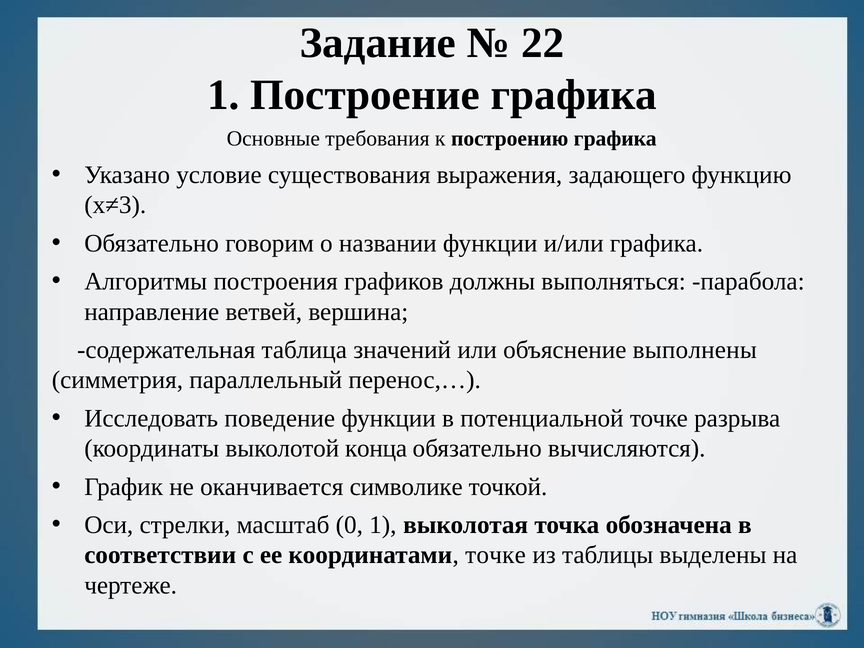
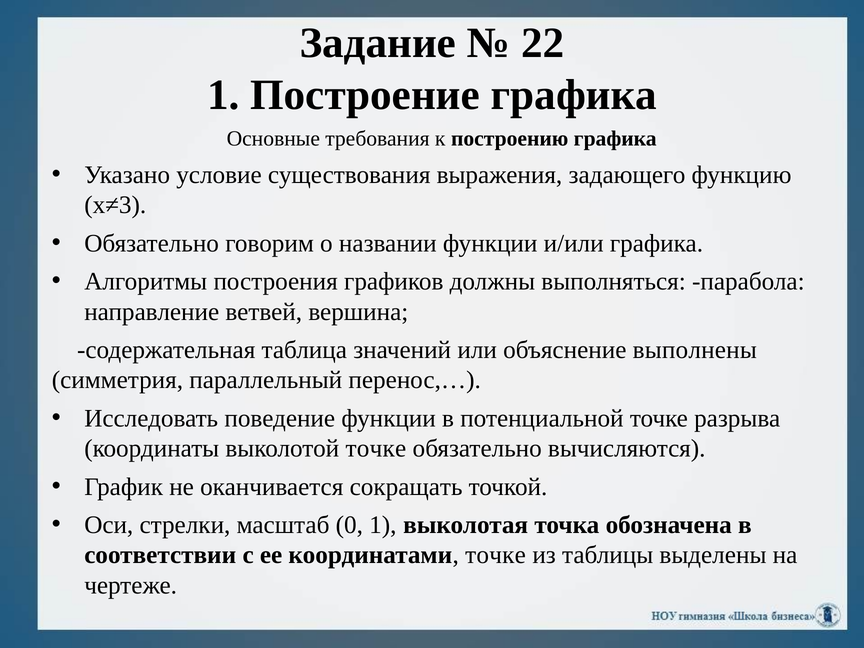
выколотой конца: конца -> точке (376, 449)
символике: символике -> сокращать (406, 487)
